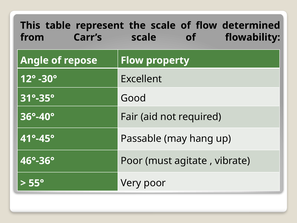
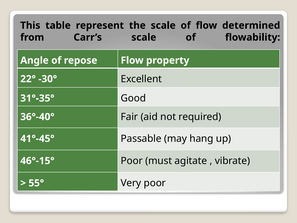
12°: 12° -> 22° (28, 79)
46°-36°: 46°-36° -> 46°-15° (37, 161)
